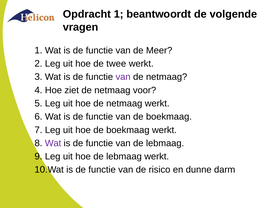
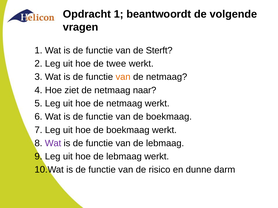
Meer: Meer -> Sterft (159, 51)
van colour: purple -> orange (123, 77)
voor: voor -> naar (145, 90)
